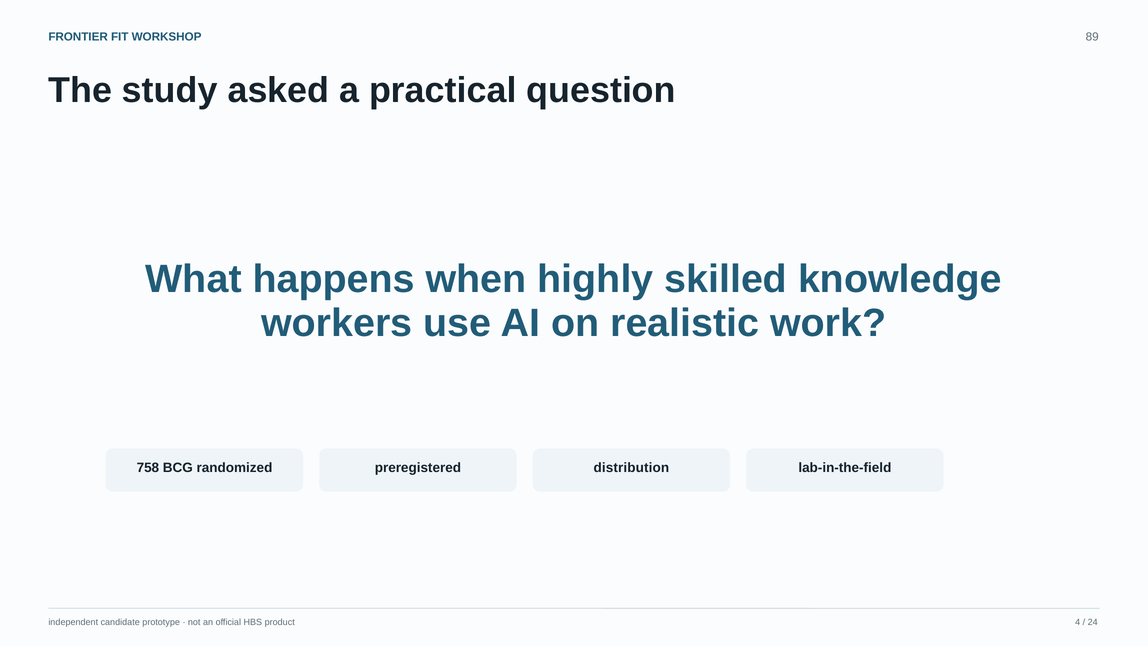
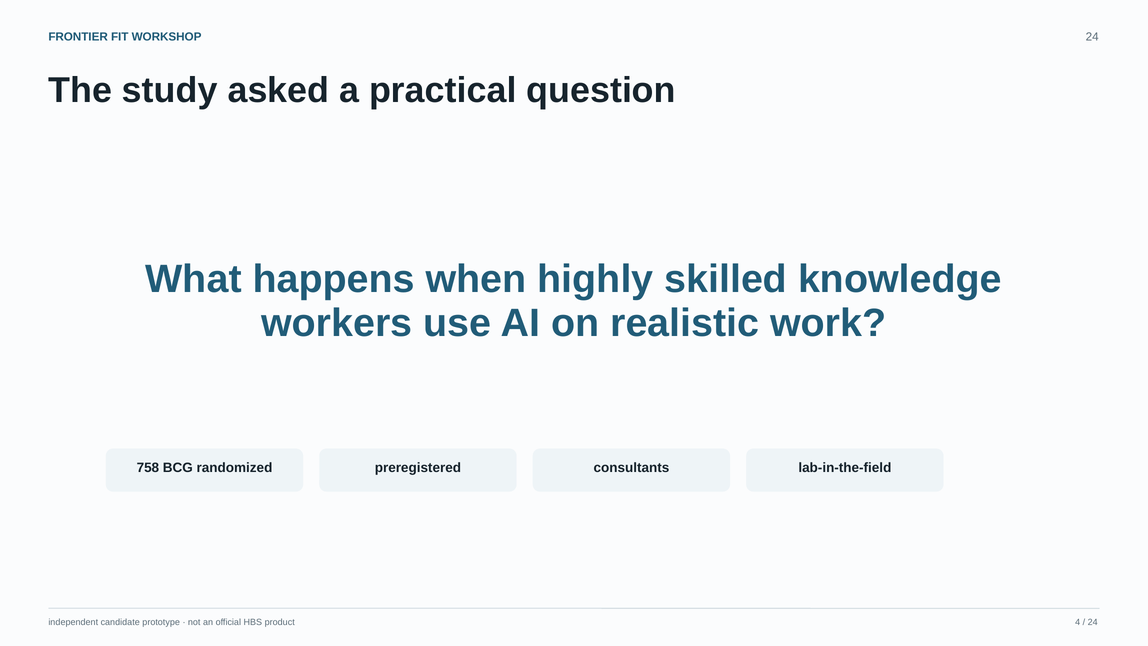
WORKSHOP 89: 89 -> 24 (1092, 37)
distribution: distribution -> consultants (631, 468)
